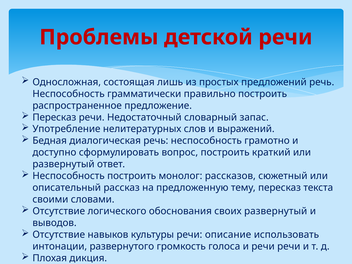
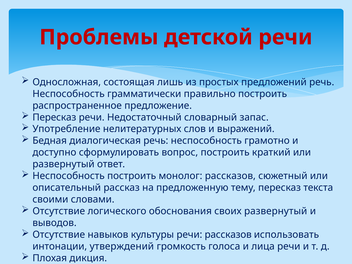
речи описание: описание -> рассказов (228, 235)
развернутого: развернутого -> утверждений (122, 246)
и речи: речи -> лица (263, 246)
